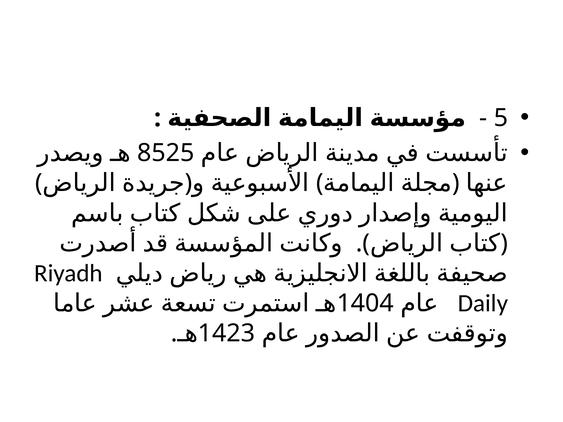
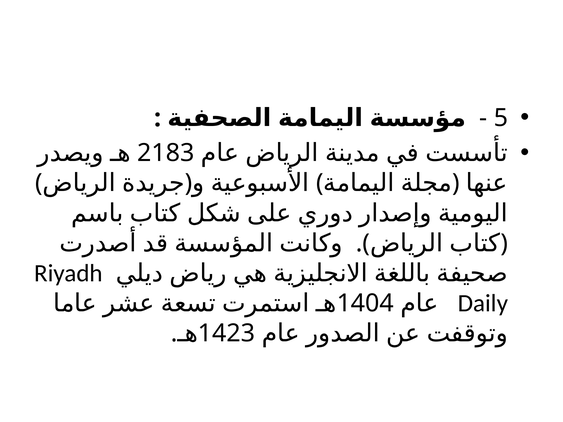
8525: 8525 -> 2183 (166, 153)
